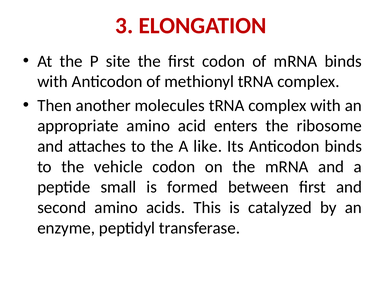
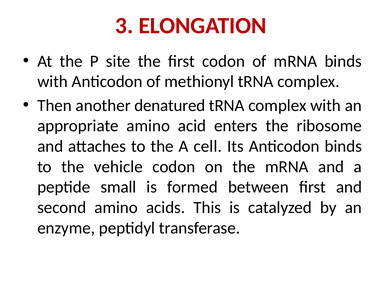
molecules: molecules -> denatured (170, 105)
like: like -> cell (208, 146)
